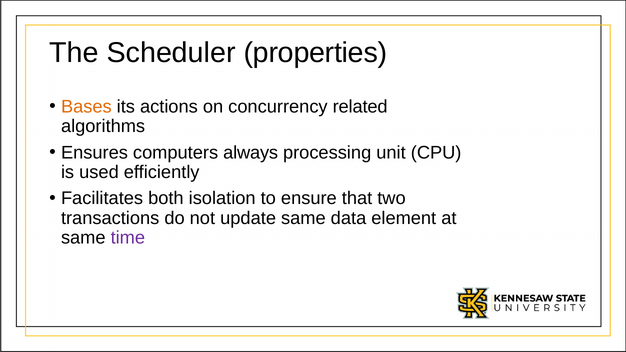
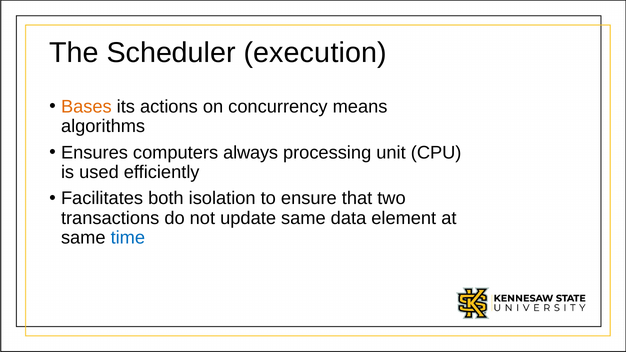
properties: properties -> execution (315, 53)
related: related -> means (360, 107)
time colour: purple -> blue (128, 238)
